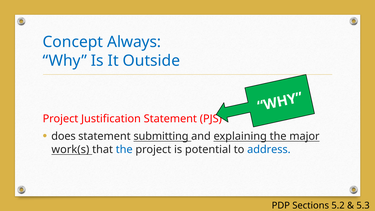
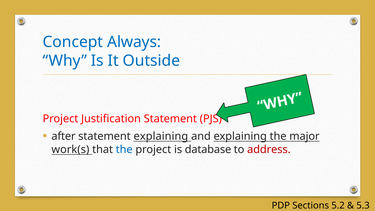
does: does -> after (63, 136)
statement submitting: submitting -> explaining (161, 136)
potential: potential -> database (208, 149)
address colour: blue -> red (269, 149)
